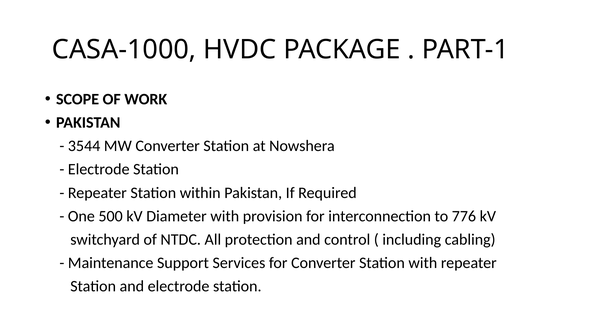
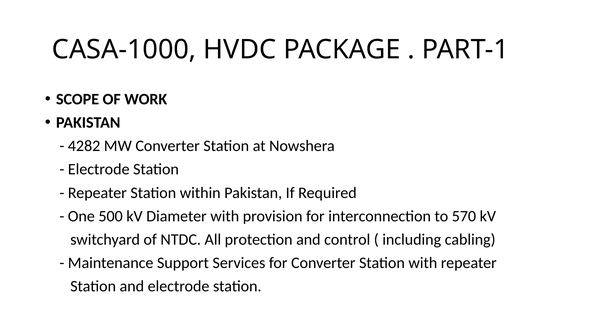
3544: 3544 -> 4282 (84, 146)
776: 776 -> 570 (464, 216)
